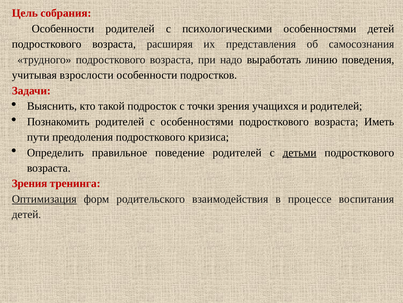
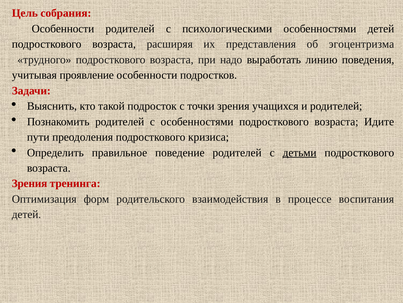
самосознания: самосознания -> эгоцентризма (361, 44)
взрослости: взрослости -> проявление (87, 75)
Иметь: Иметь -> Идите (379, 121)
Оптимизация underline: present -> none (44, 199)
